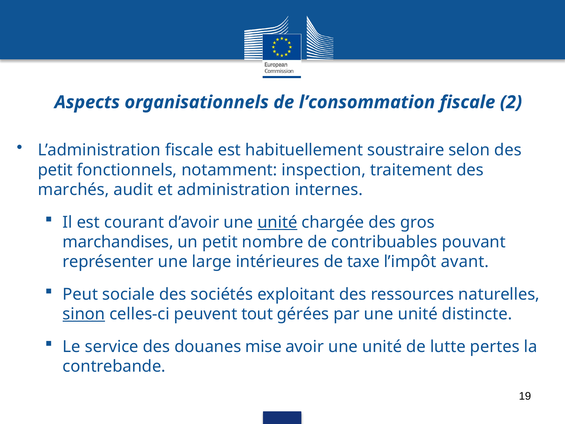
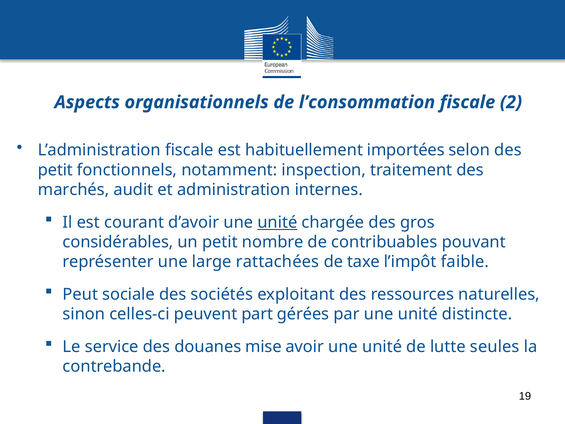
soustraire: soustraire -> importées (406, 150)
marchandises: marchandises -> considérables (118, 242)
intérieures: intérieures -> rattachées (278, 262)
avant: avant -> faible (465, 262)
sinon underline: present -> none (84, 314)
tout: tout -> part (257, 314)
pertes: pertes -> seules (495, 346)
